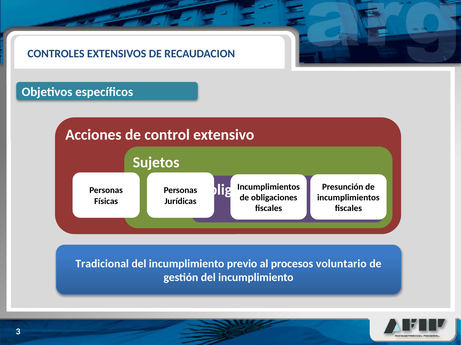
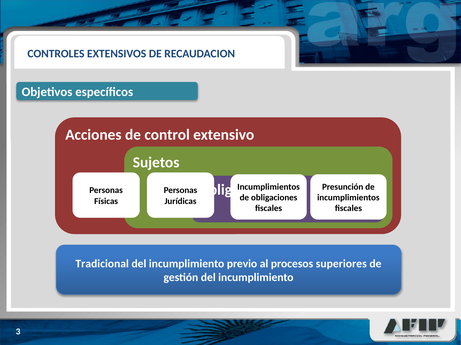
voluntario: voluntario -> superiores (341, 264)
